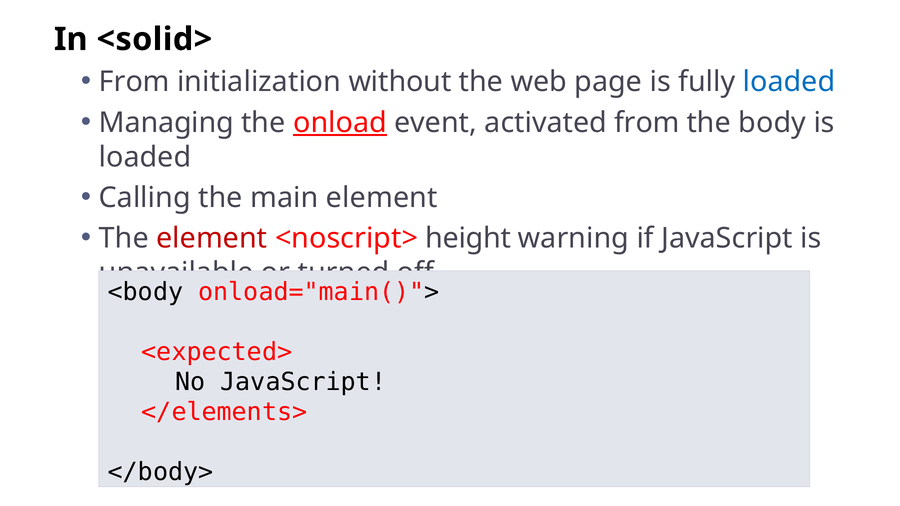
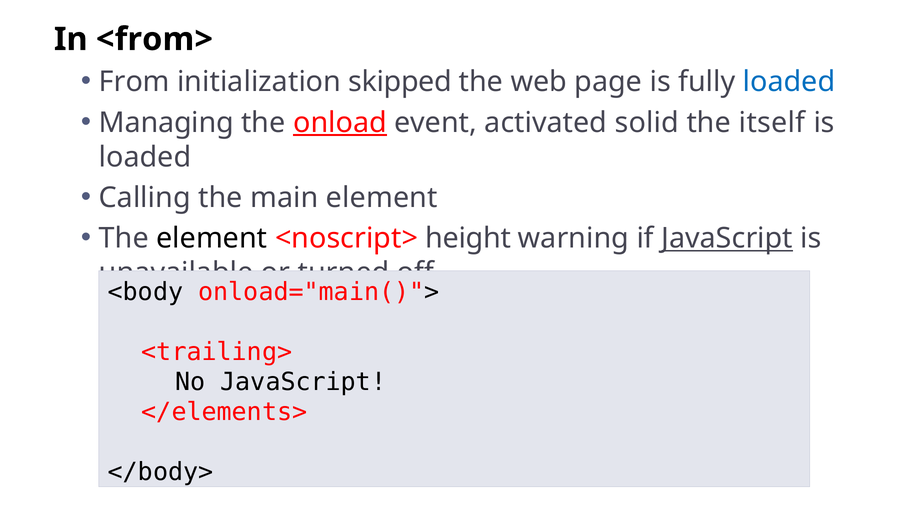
<solid>: <solid> -> <from> (154, 39)
without: without -> skipped (400, 82)
activated from: from -> solid (647, 123)
body: body -> itself (772, 123)
element colour: red -> black (212, 239)
JavaScript underline: none -> present (727, 239)
<expected>: <expected> -> <trailing> (217, 352)
